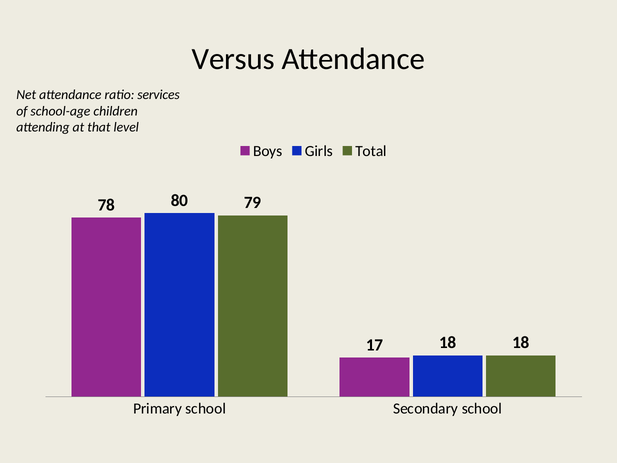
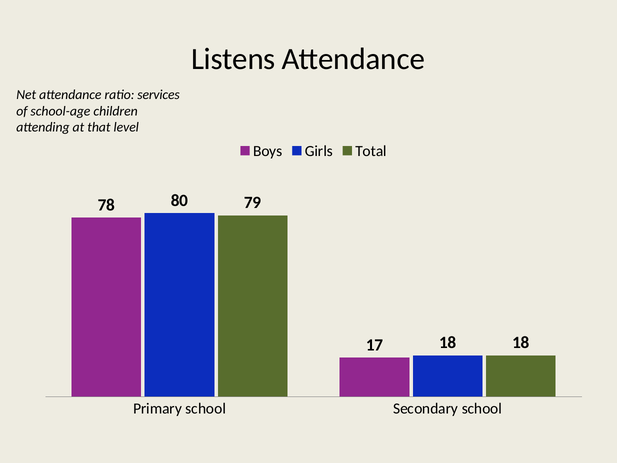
Versus: Versus -> Listens (233, 59)
